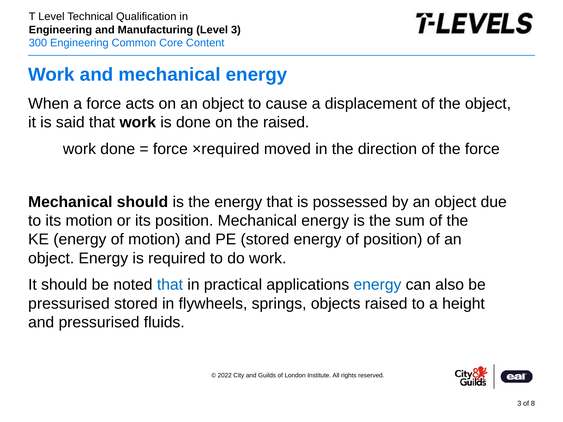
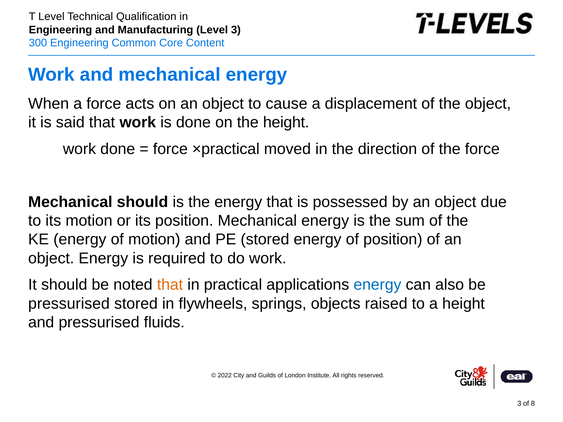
the raised: raised -> height (286, 122)
×required: ×required -> ×practical (226, 149)
that colour: blue -> orange (170, 285)
